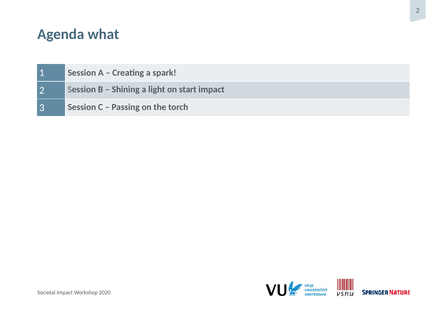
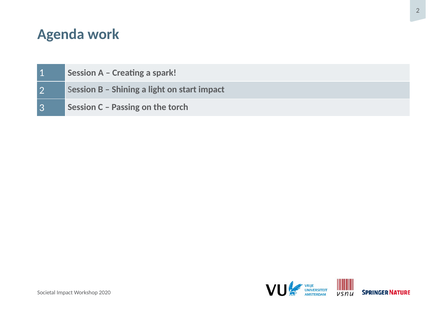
what: what -> work (103, 34)
